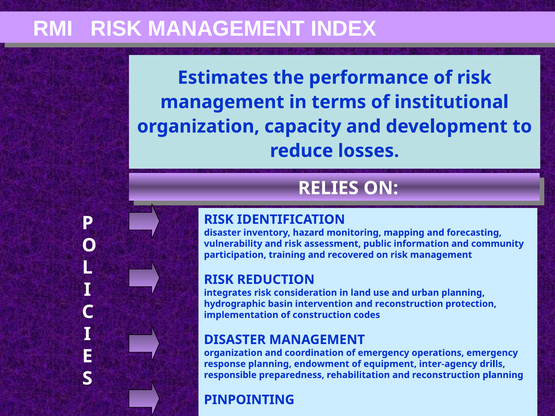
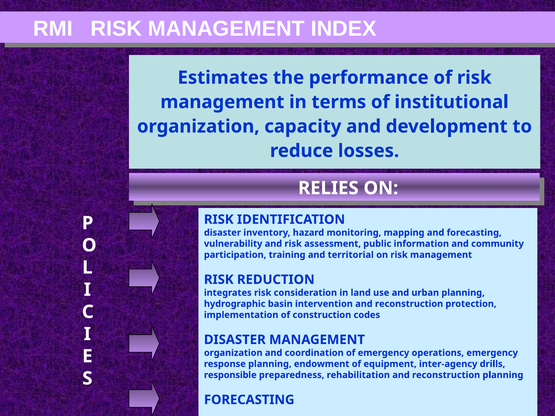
recovered: recovered -> territorial (351, 255)
PINPOINTING: PINPOINTING -> FORECASTING (249, 400)
